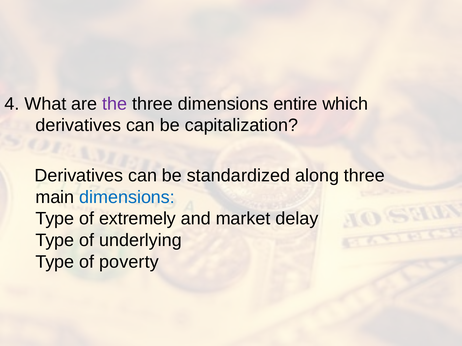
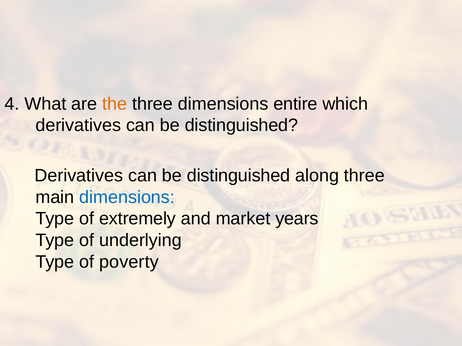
the colour: purple -> orange (115, 104)
capitalization: capitalization -> distinguished (241, 126)
standardized: standardized -> distinguished (239, 176)
delay: delay -> years (297, 219)
